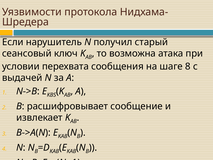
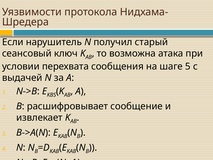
шаге 8: 8 -> 5 (188, 66)
